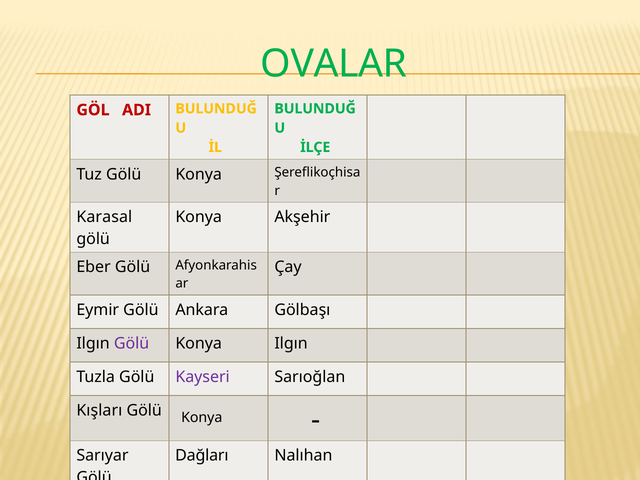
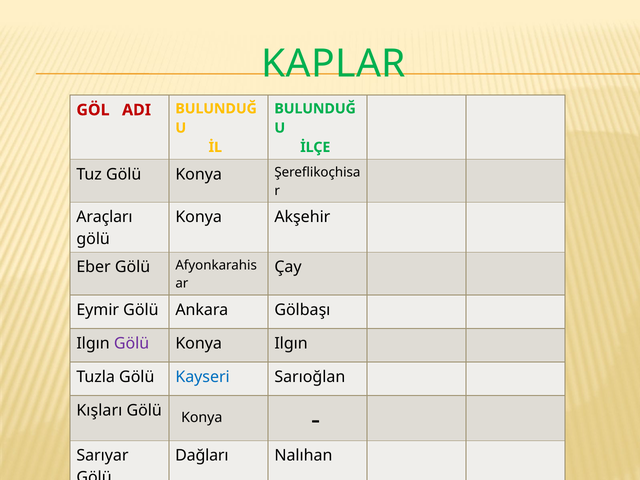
OVALAR: OVALAR -> KAPLAR (333, 64)
Karasal: Karasal -> Araçları (104, 217)
Kayseri colour: purple -> blue (203, 377)
